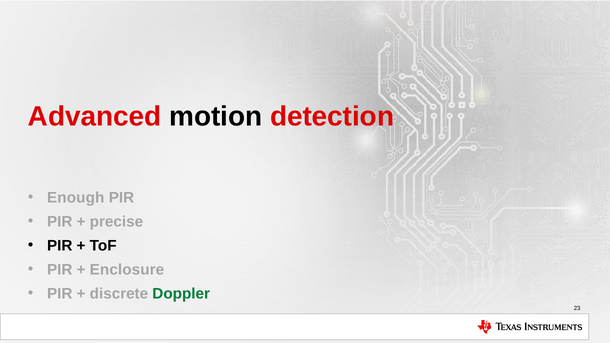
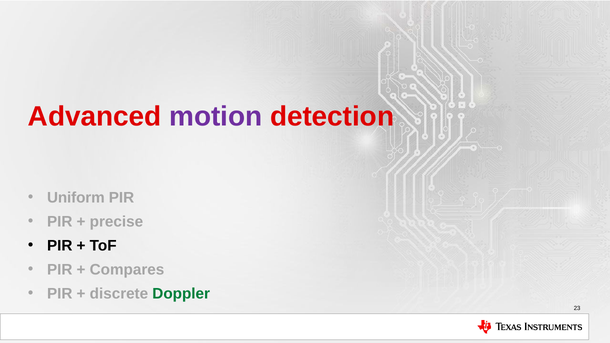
motion colour: black -> purple (216, 117)
Enough: Enough -> Uniform (76, 198)
Enclosure: Enclosure -> Compares (127, 270)
